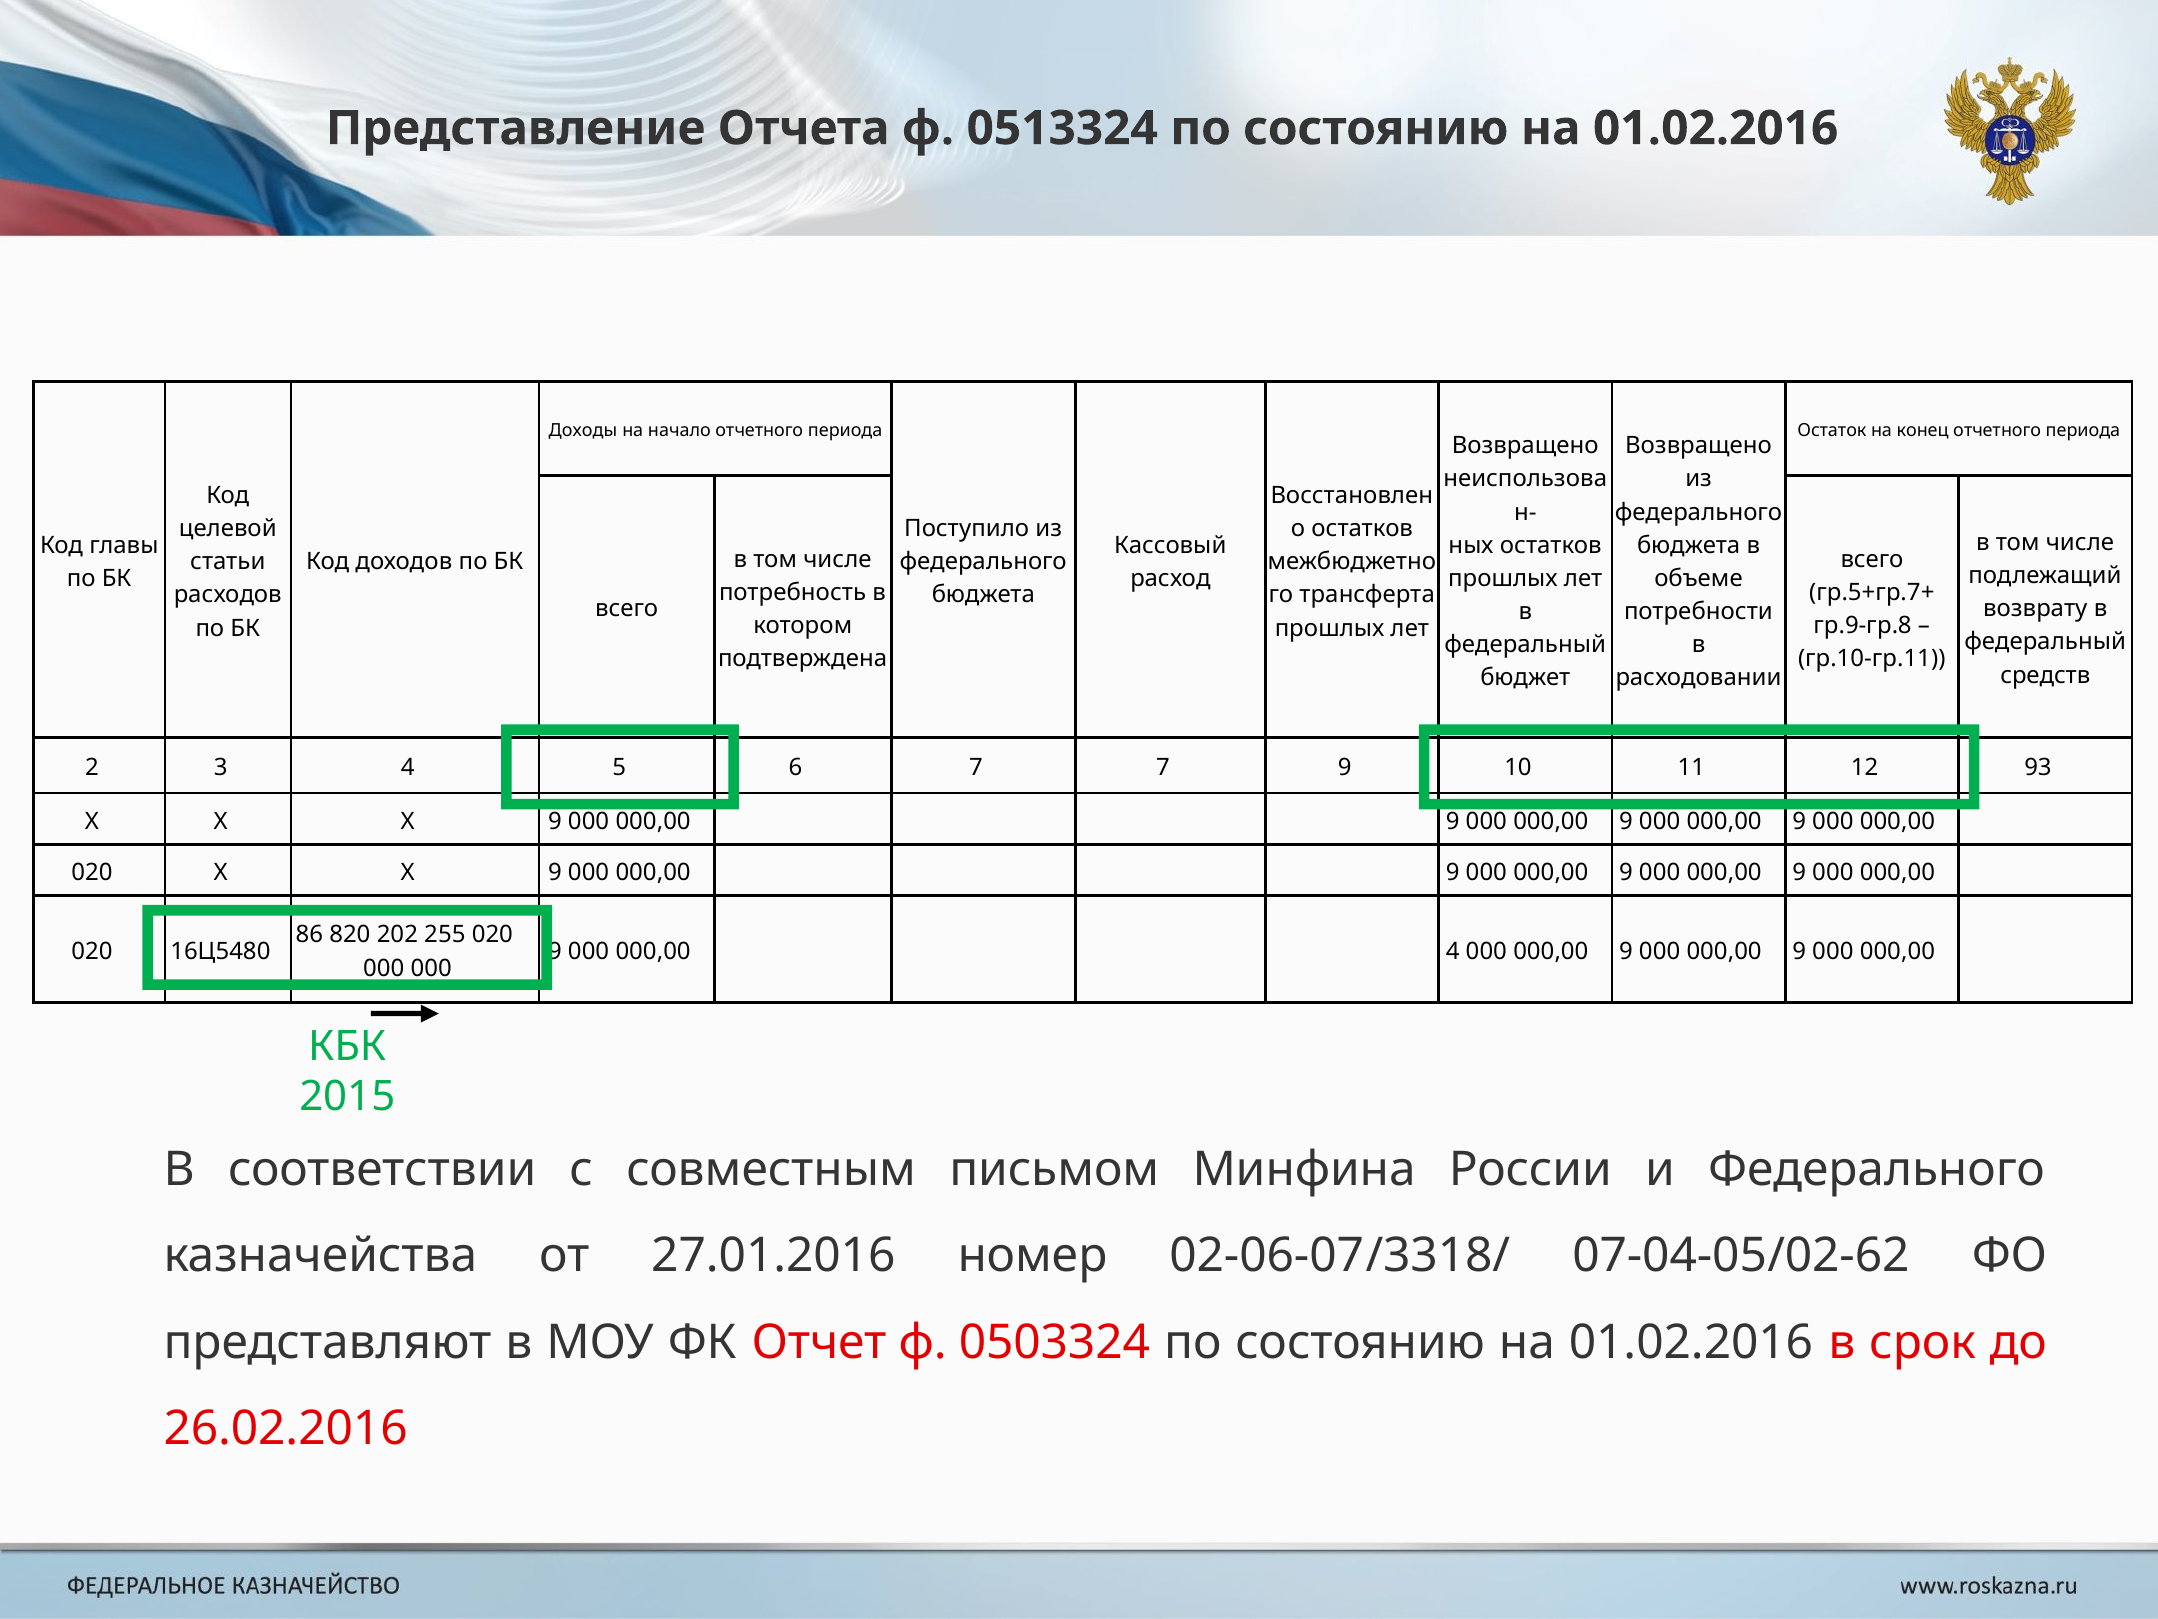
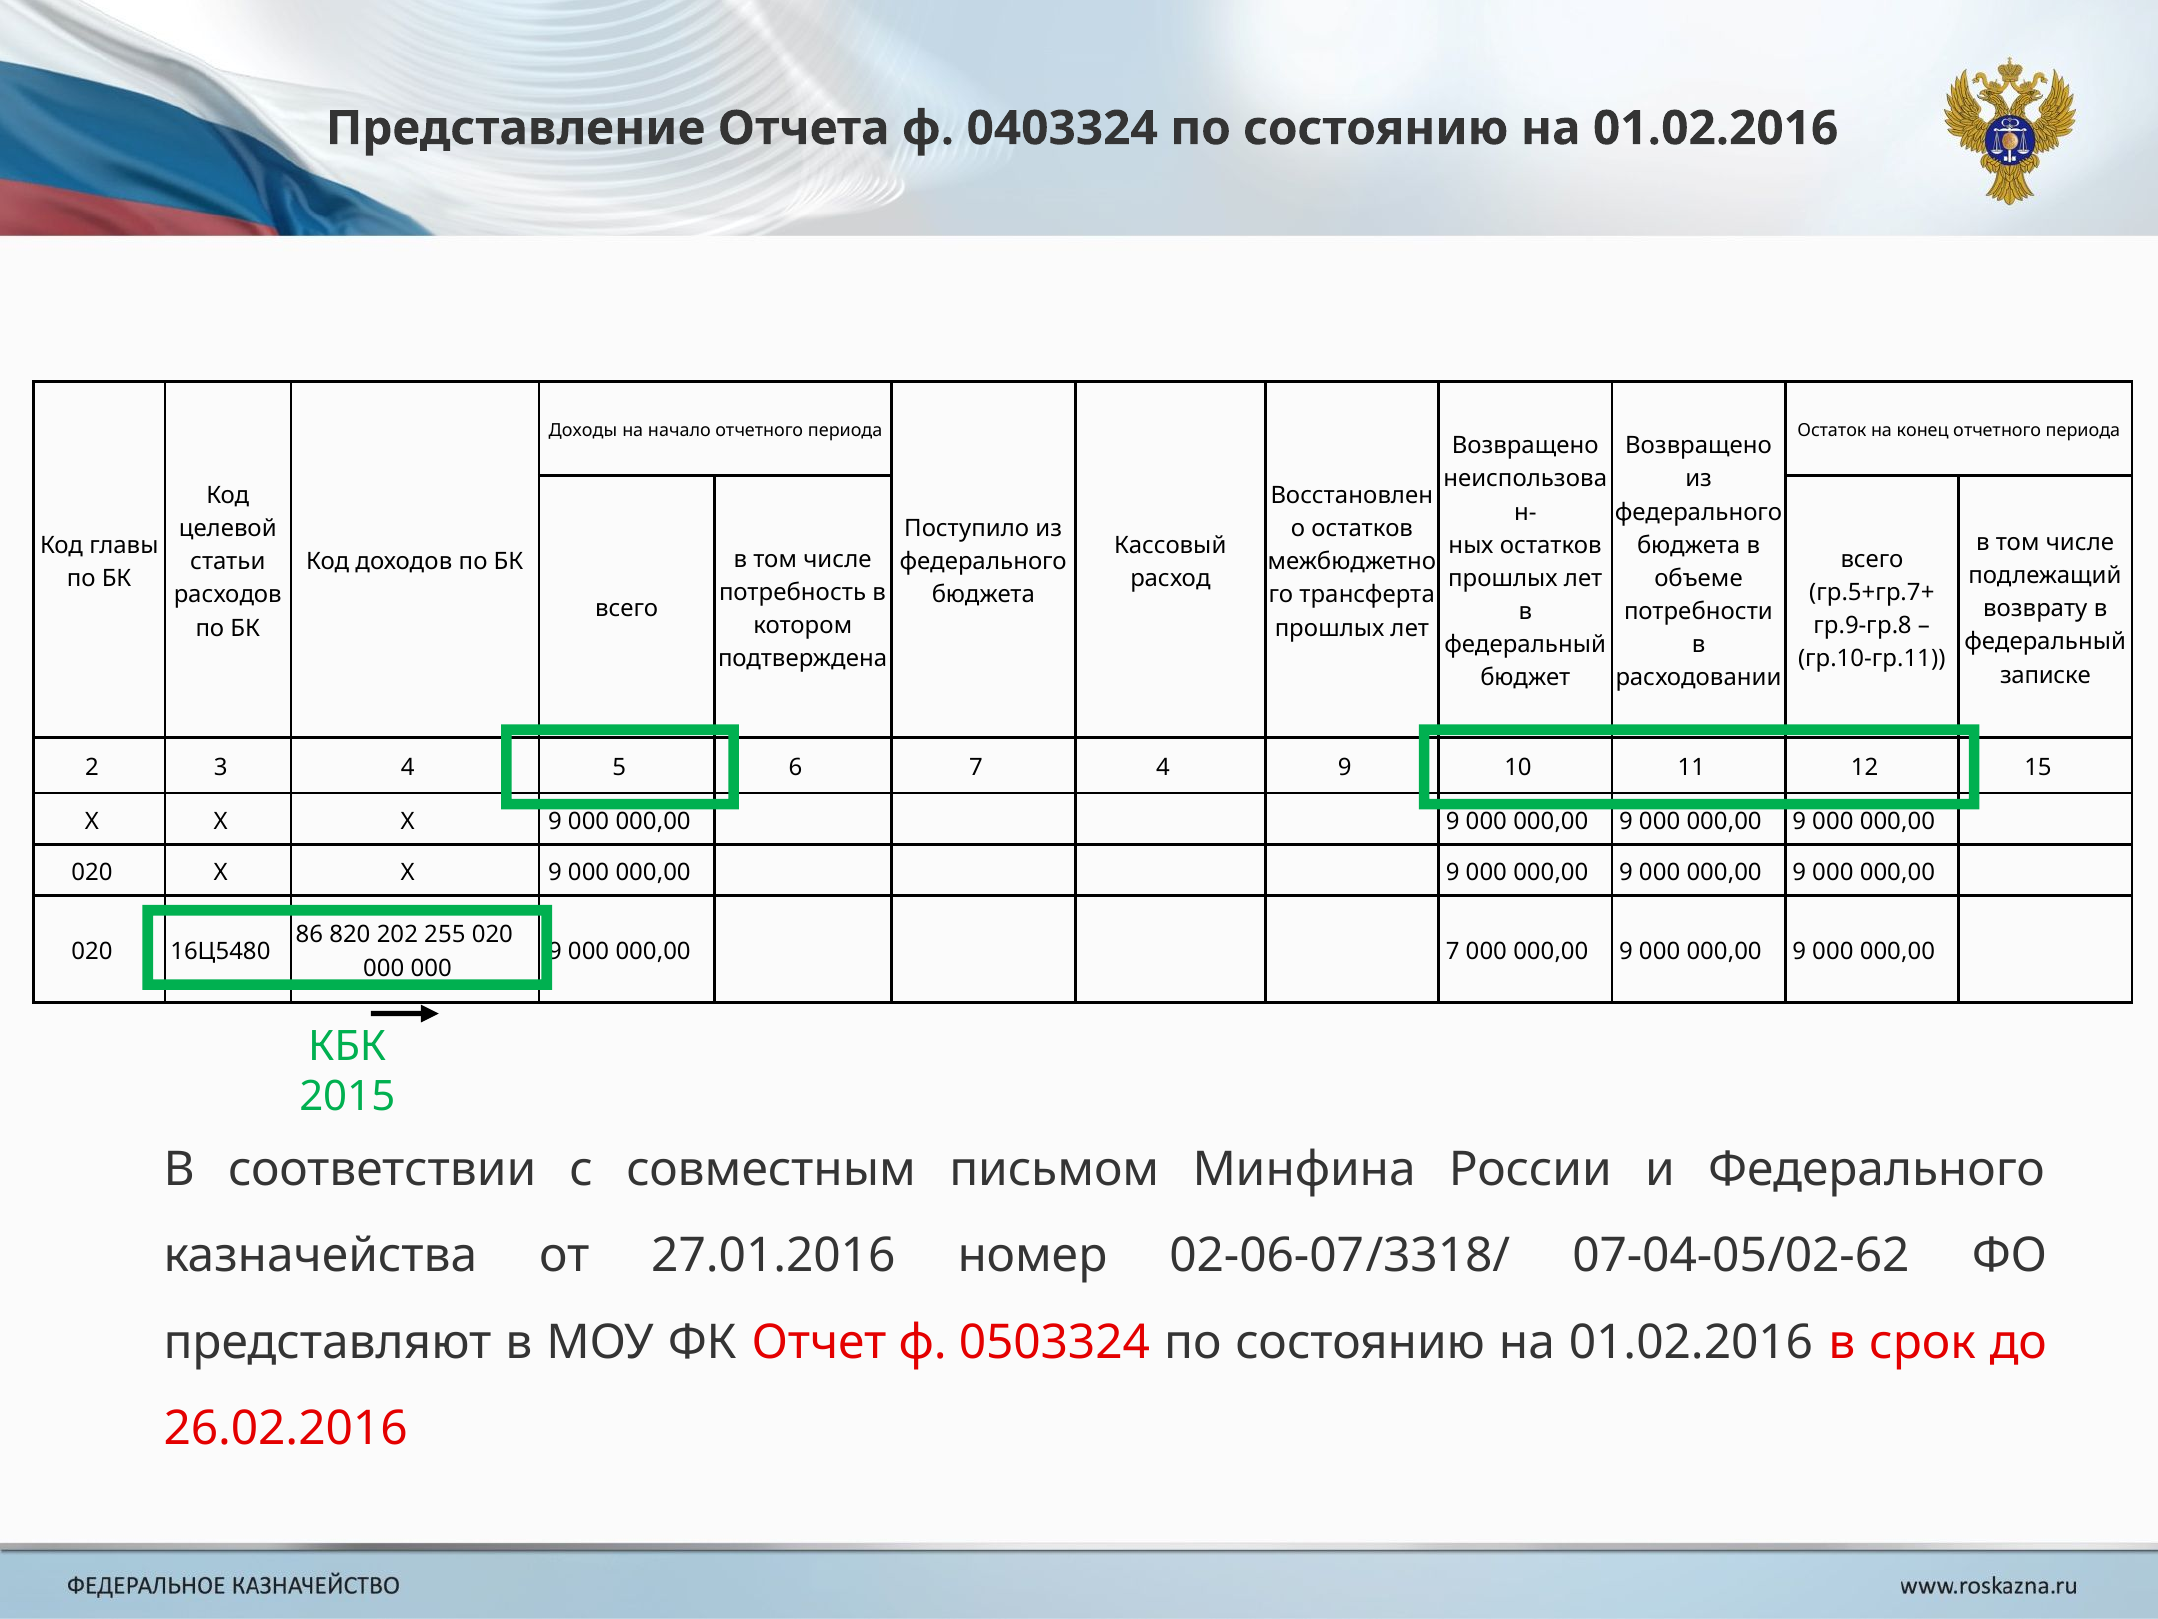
0513324: 0513324 -> 0403324 (1062, 128)
средств: средств -> записке (2045, 675)
7 7: 7 -> 4 (1163, 768)
93: 93 -> 15 (2038, 768)
000,00 4: 4 -> 7 (1453, 951)
